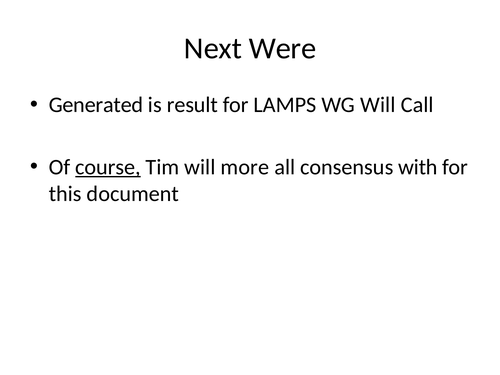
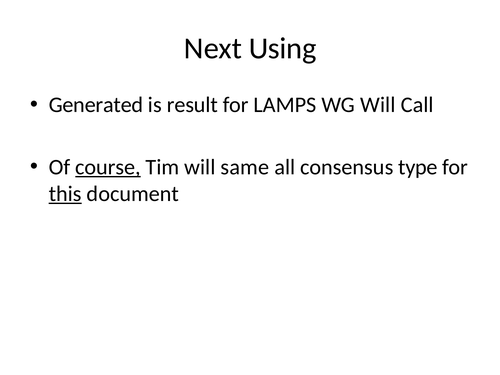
Were: Were -> Using (283, 48)
more: more -> same (245, 167)
with: with -> type (418, 167)
this underline: none -> present (65, 194)
